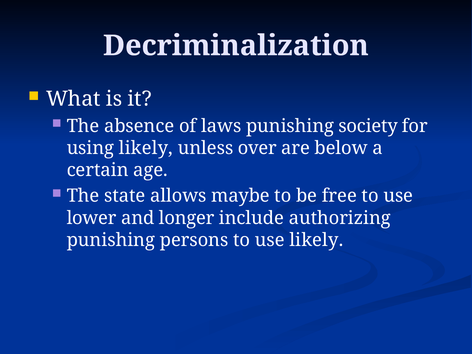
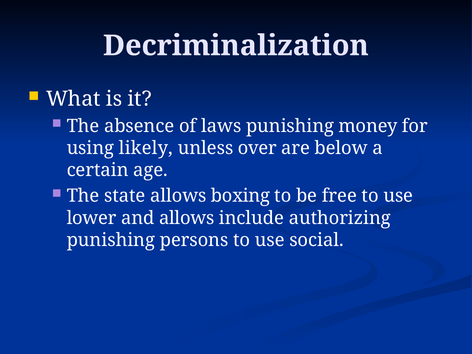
society: society -> money (368, 126)
maybe: maybe -> boxing (240, 196)
and longer: longer -> allows (187, 218)
use likely: likely -> social (316, 240)
